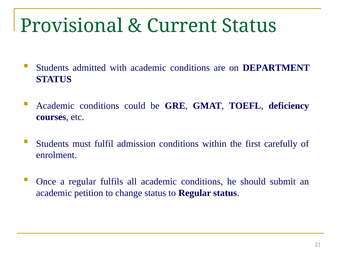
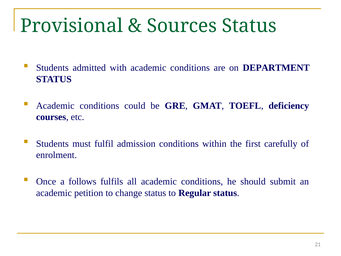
Current: Current -> Sources (182, 26)
a regular: regular -> follows (83, 181)
